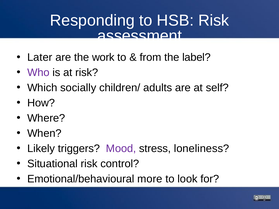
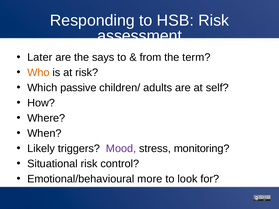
work: work -> says (103, 57)
label: label -> term (196, 57)
Who colour: purple -> orange (38, 73)
socially: socially -> passive (78, 88)
loneliness: loneliness -> monitoring (202, 149)
